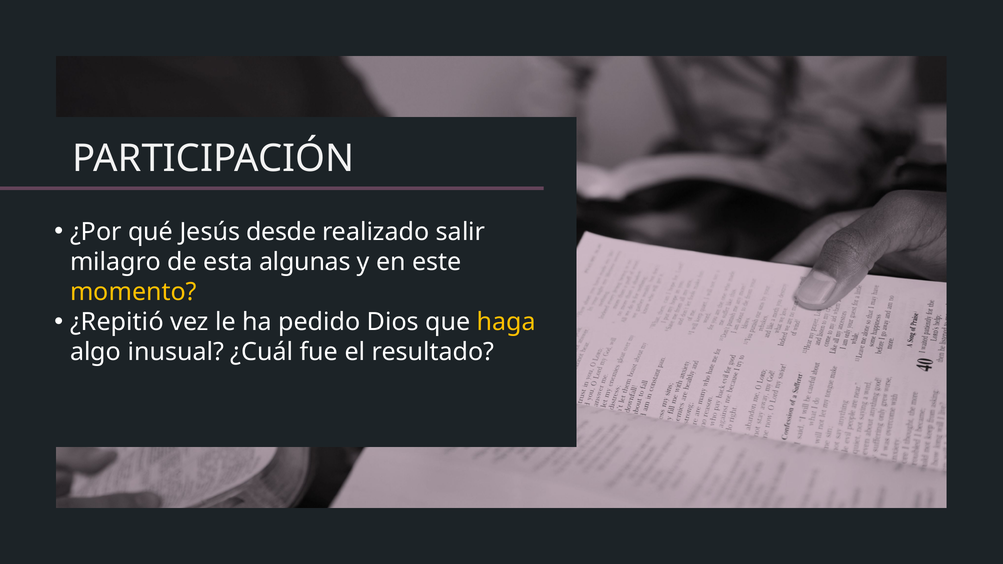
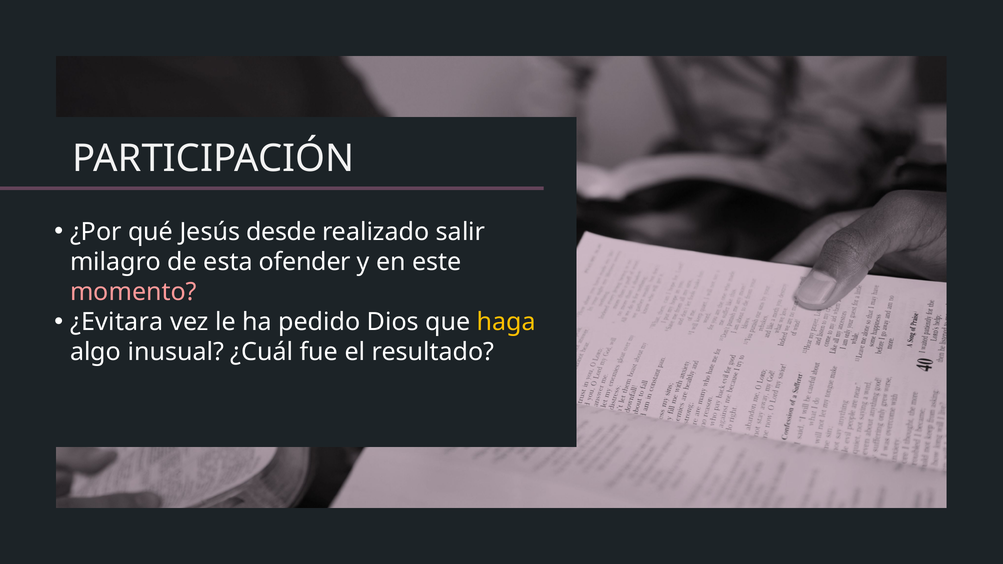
algunas: algunas -> ofender (305, 262)
momento colour: yellow -> pink (133, 292)
¿Repitió: ¿Repitió -> ¿Evitara (117, 322)
